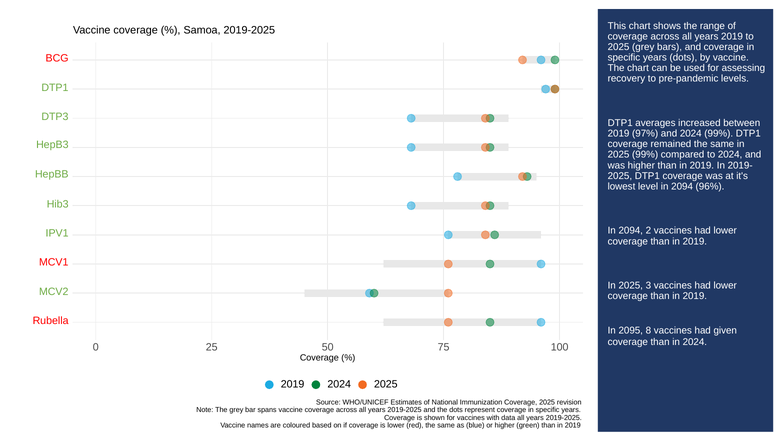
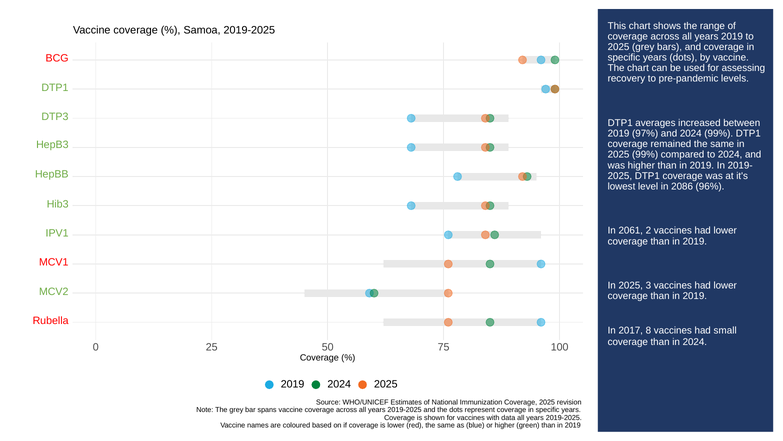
level in 2094: 2094 -> 2086 (682, 186)
2094: 2094 -> 2061 (631, 230)
2095: 2095 -> 2017 (631, 330)
given: given -> small (725, 330)
